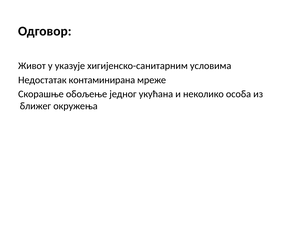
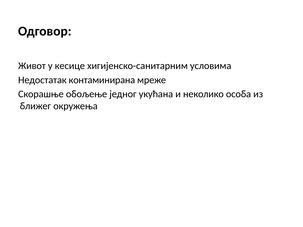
указује: указује -> кесице (70, 66)
